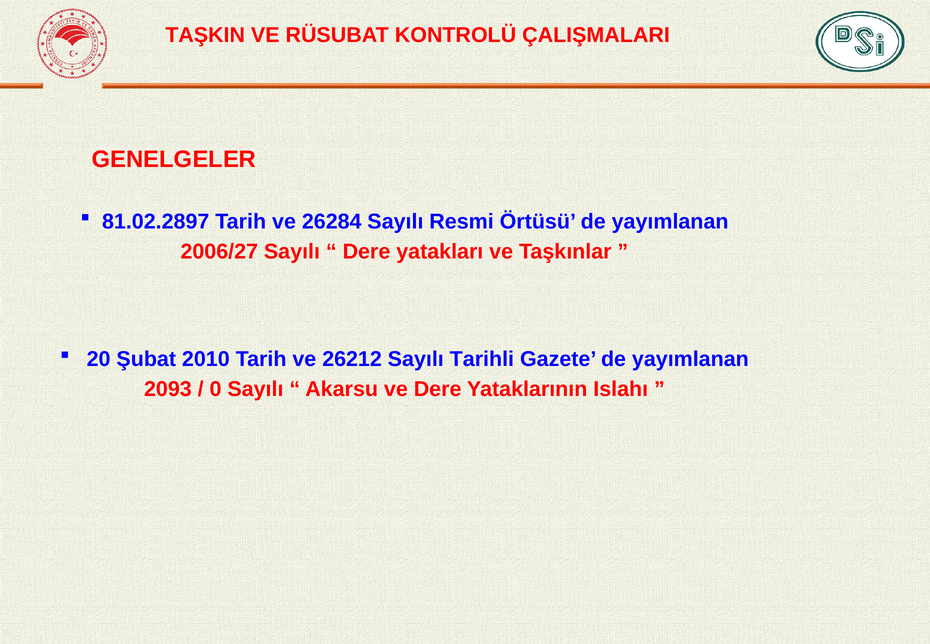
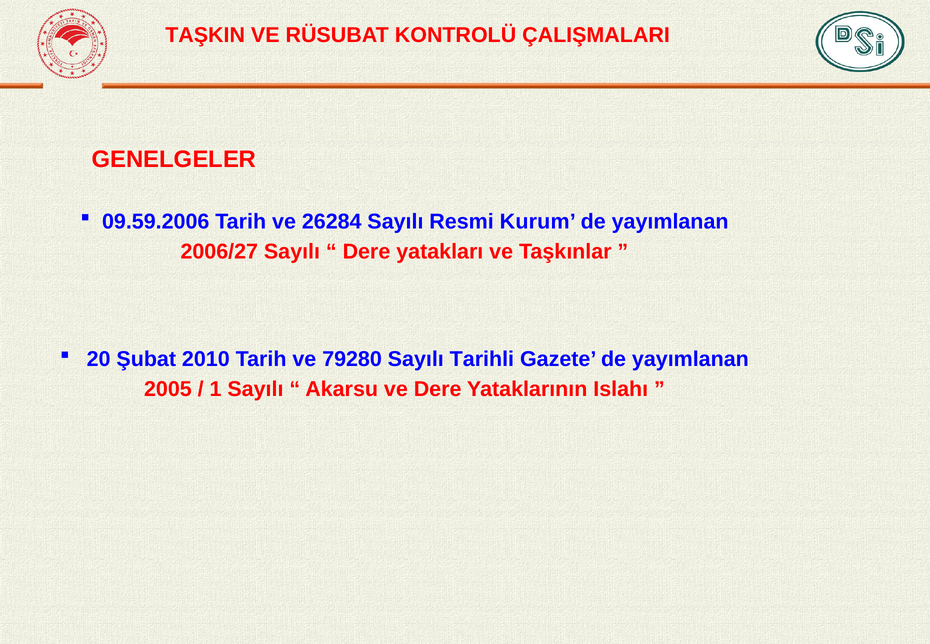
81.02.2897: 81.02.2897 -> 09.59.2006 (156, 222)
Örtüsü: Örtüsü -> Kurum (538, 222)
26212: 26212 -> 79280 (352, 359)
2093: 2093 -> 2005 (168, 389)
0: 0 -> 1 (216, 389)
